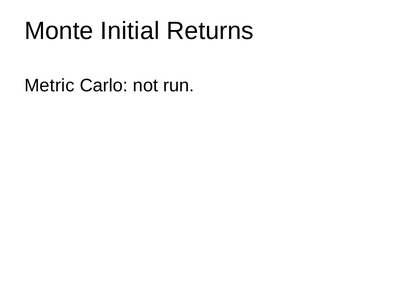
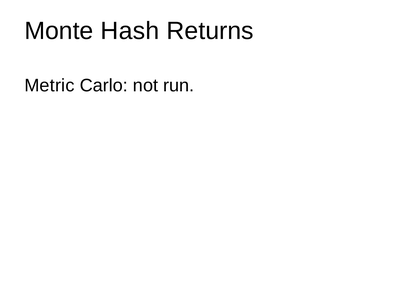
Initial: Initial -> Hash (130, 31)
